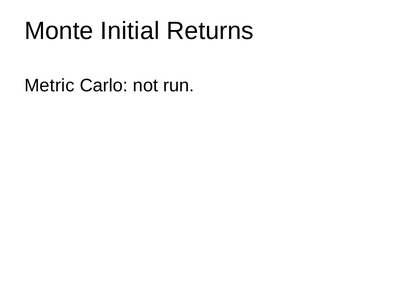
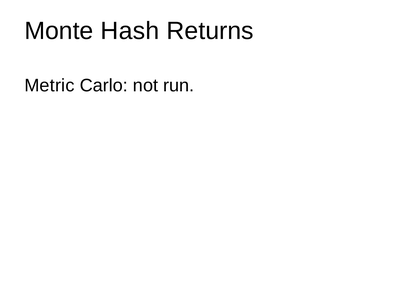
Initial: Initial -> Hash (130, 31)
